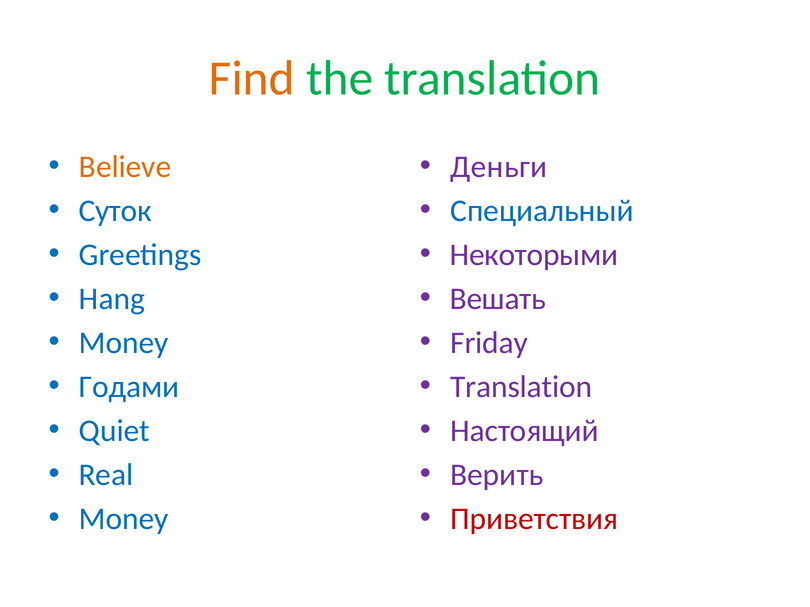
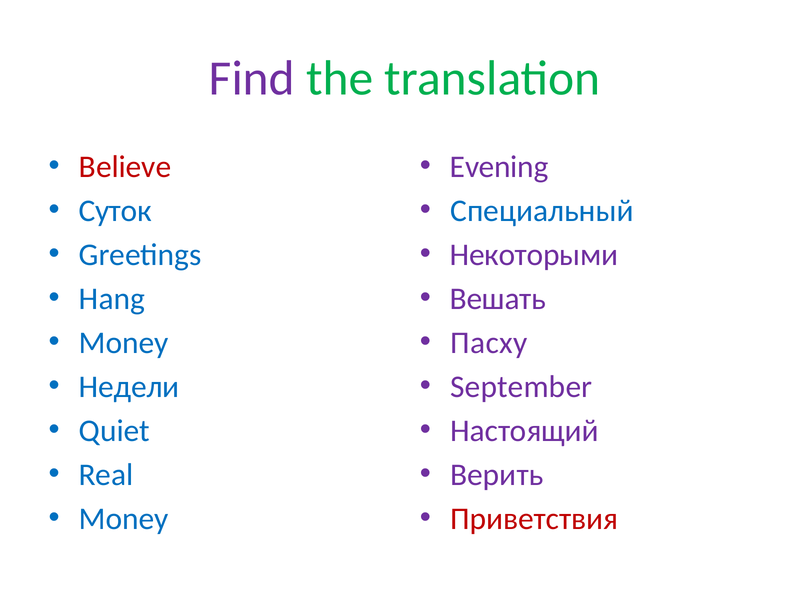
Find colour: orange -> purple (252, 78)
Believe colour: orange -> red (125, 167)
Деньги: Деньги -> Evening (499, 167)
Friday: Friday -> Пасху (489, 343)
Годами: Годами -> Недели (129, 387)
Translation: Translation -> September (521, 387)
